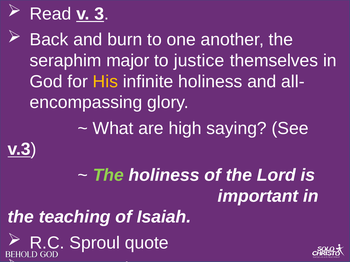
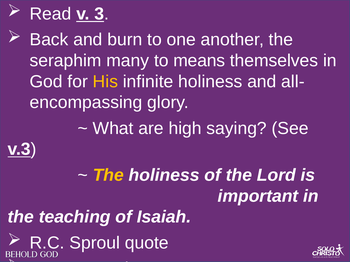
major: major -> many (128, 61)
justice: justice -> means (199, 61)
The colour: light green -> yellow (108, 175)
